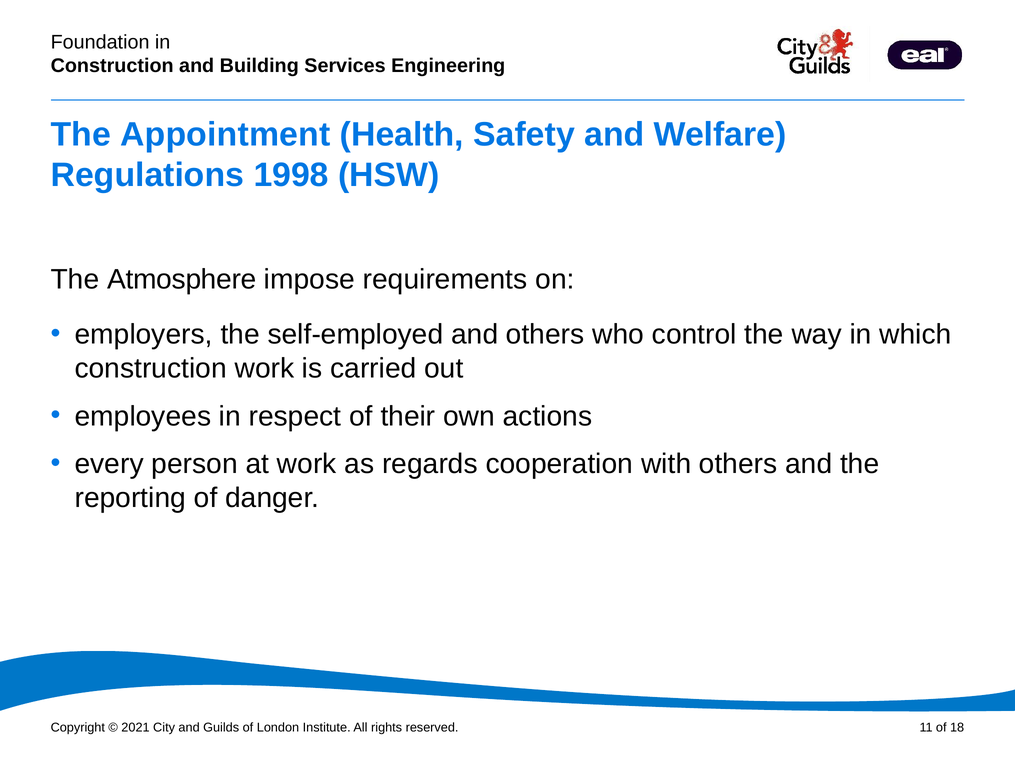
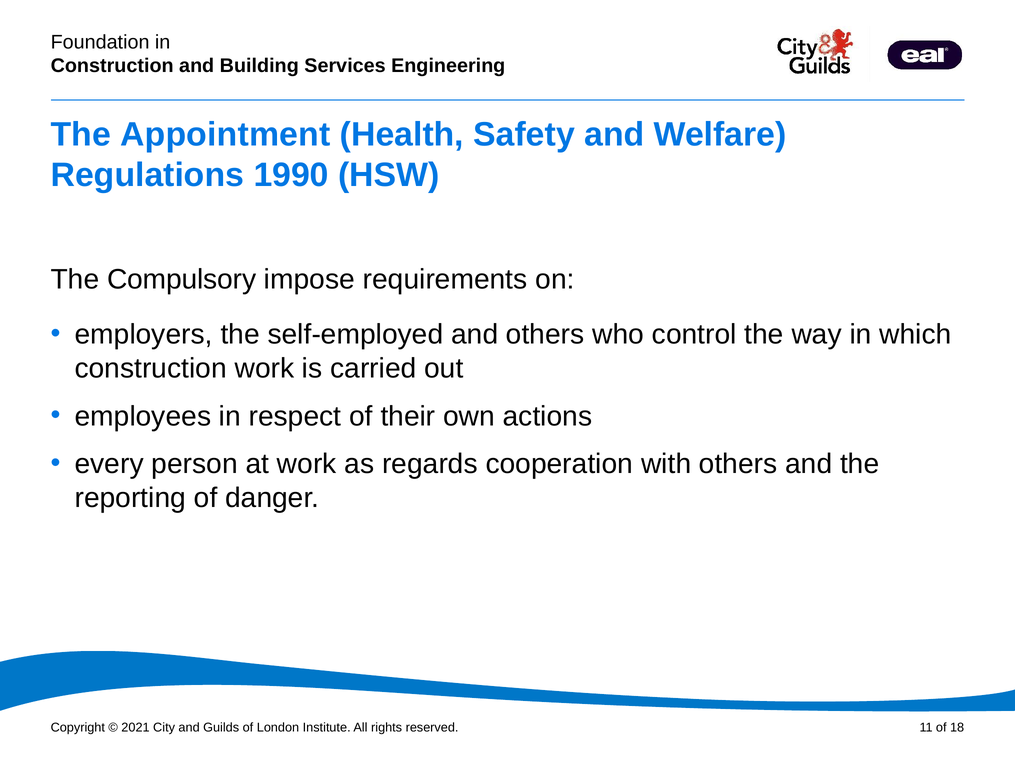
1998: 1998 -> 1990 (291, 175)
Atmosphere: Atmosphere -> Compulsory (182, 280)
